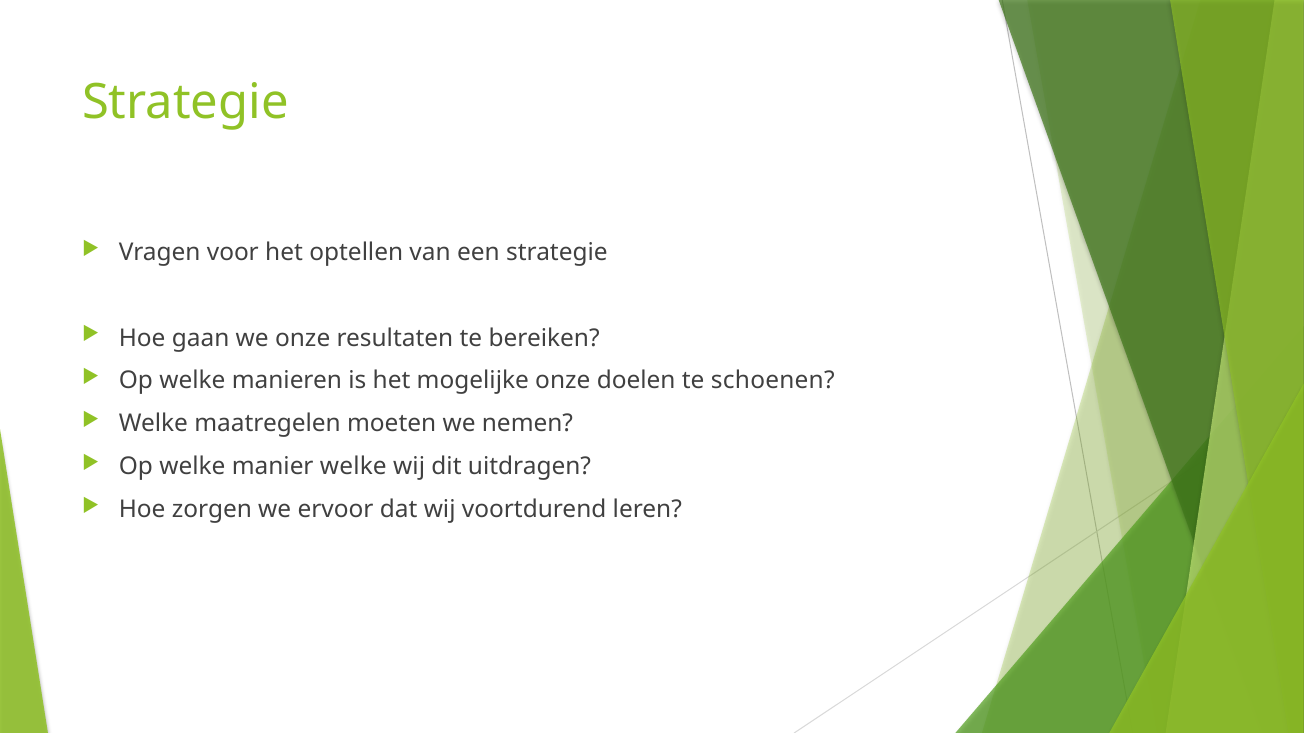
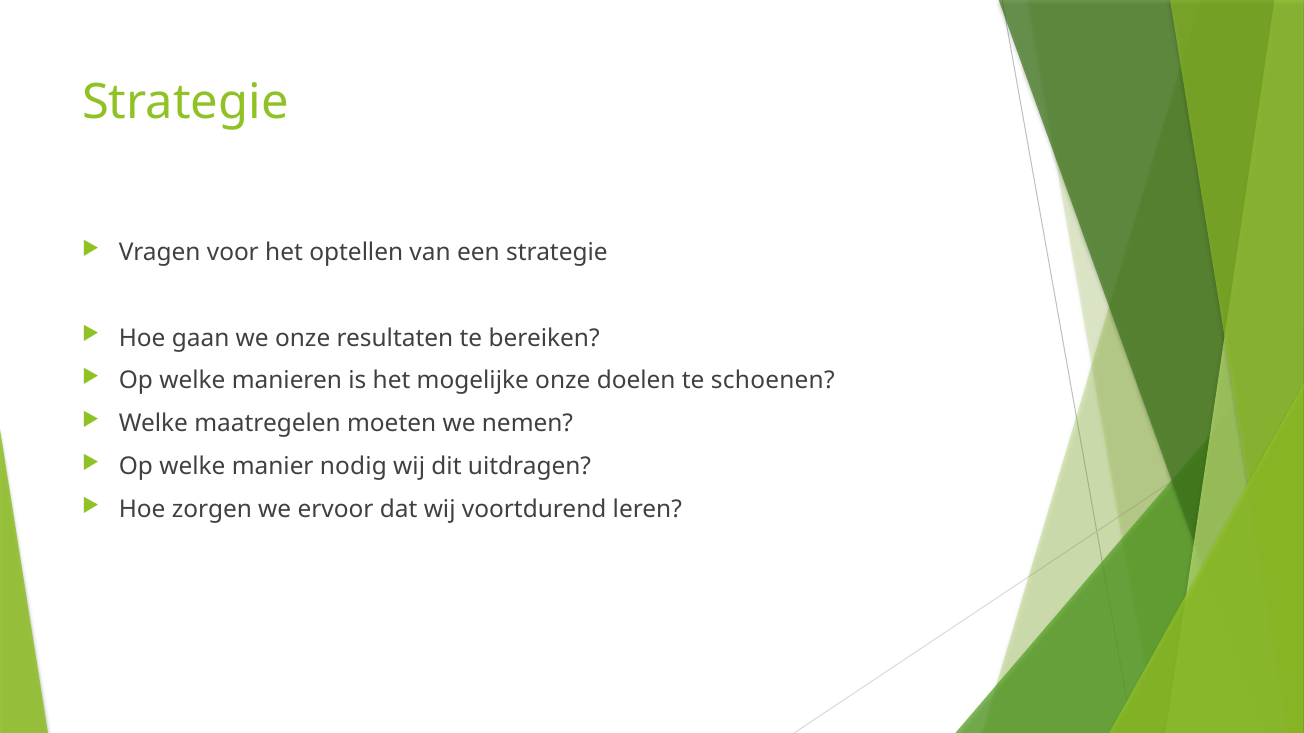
manier welke: welke -> nodig (353, 467)
